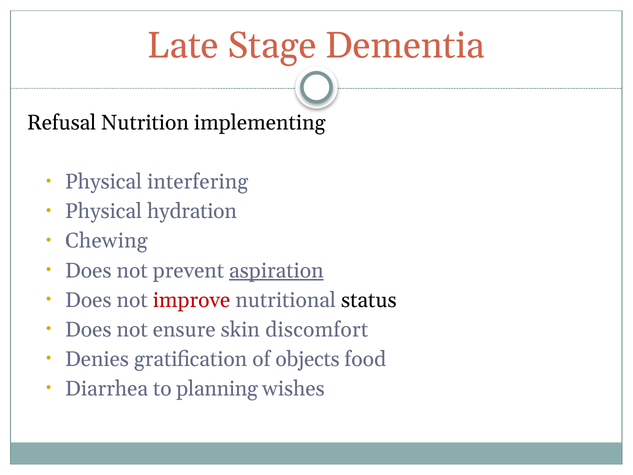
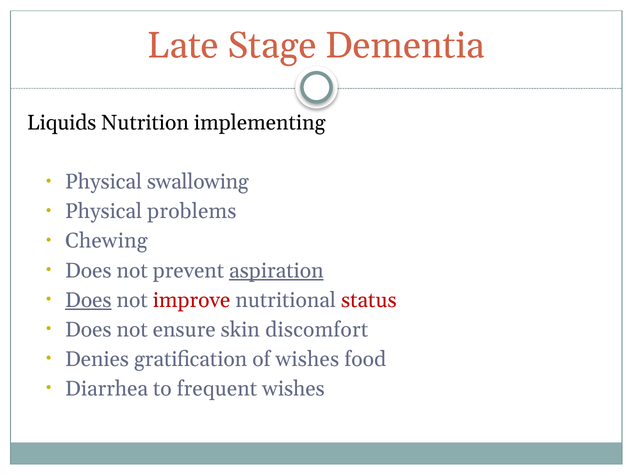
Refusal: Refusal -> Liquids (62, 123)
interfering: interfering -> swallowing (198, 182)
hydration: hydration -> problems (192, 211)
Does underline: none -> present (88, 300)
status colour: black -> red (369, 300)
of objects: objects -> wishes (307, 359)
planning: planning -> frequent (217, 389)
